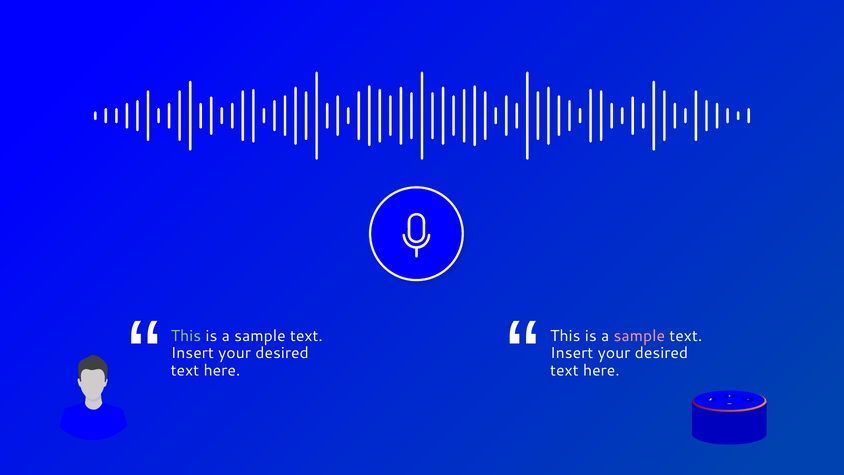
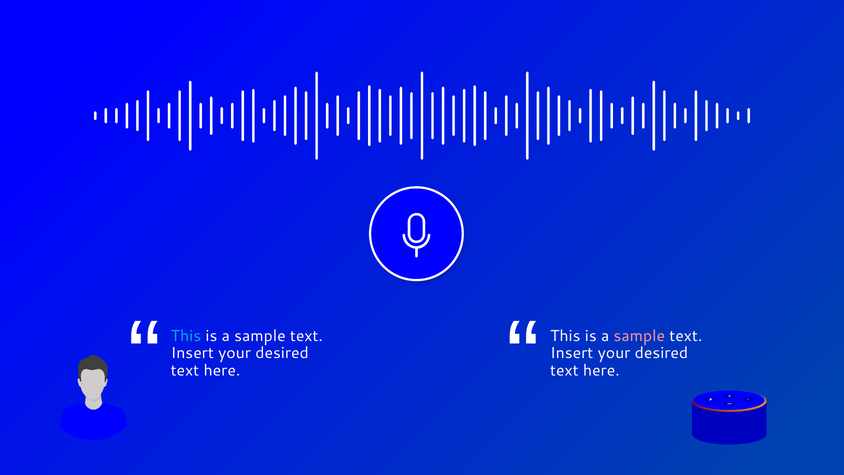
This colour: light green -> light blue (186, 336)
